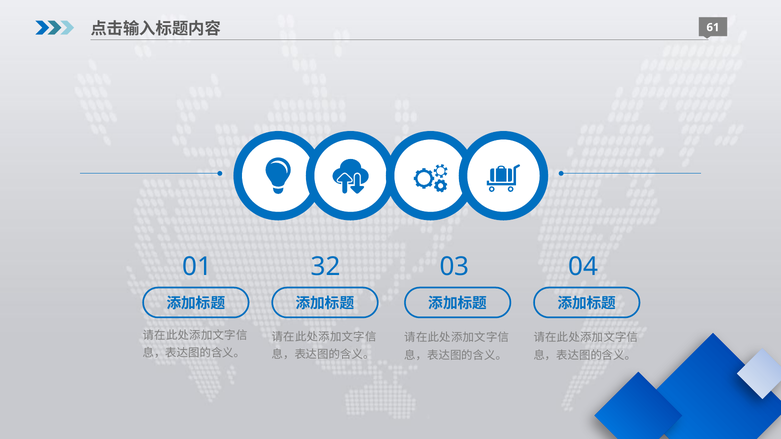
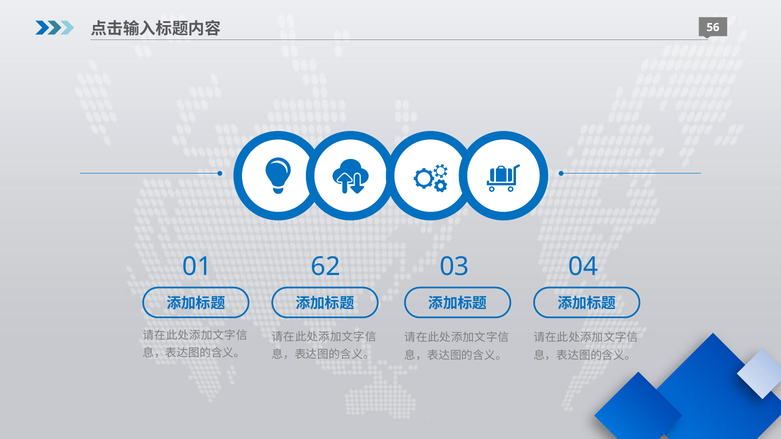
61: 61 -> 56 (713, 27)
32: 32 -> 62 (326, 267)
